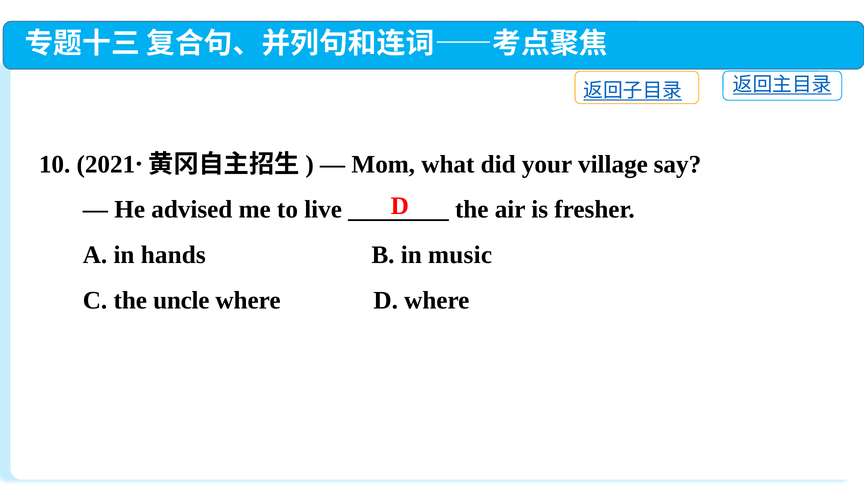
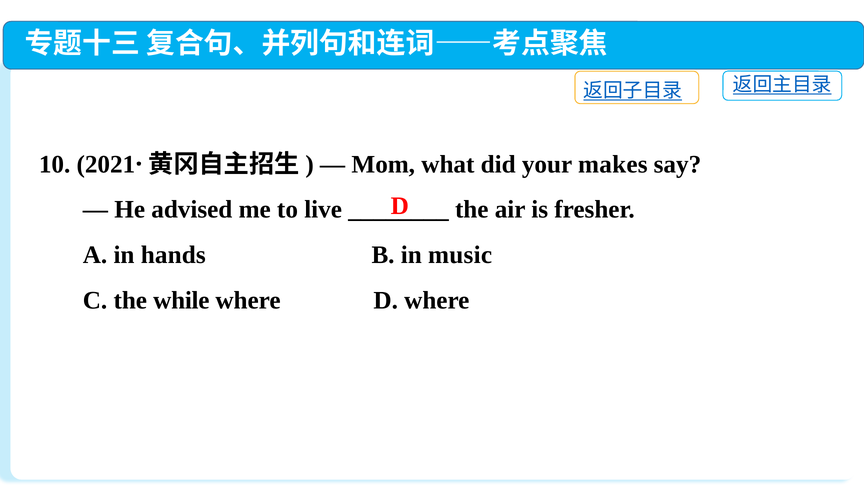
village: village -> makes (613, 164)
uncle: uncle -> while (181, 300)
